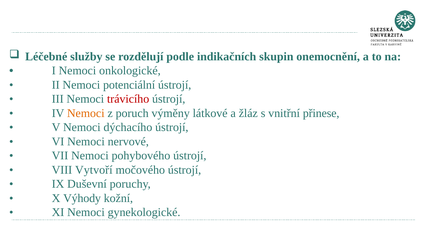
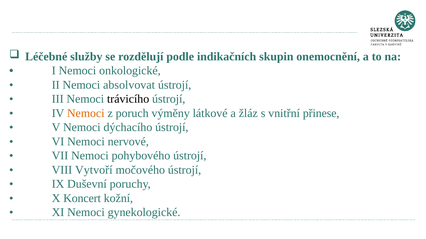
potenciální: potenciální -> absolvovat (129, 85)
trávicího colour: red -> black (128, 99)
Výhody: Výhody -> Koncert (82, 199)
